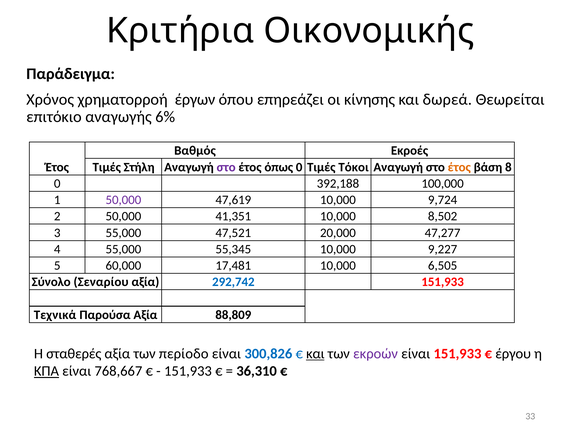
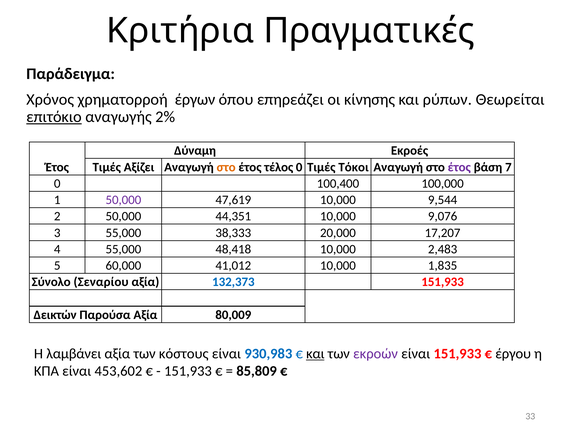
Οικονομικής: Οικονομικής -> Πραγματικές (369, 31)
δωρεά: δωρεά -> ρύπων (447, 99)
επιτόκιο underline: none -> present (54, 117)
6%: 6% -> 2% (165, 117)
Βαθμός: Βαθμός -> Δύναμη (195, 151)
Στήλη: Στήλη -> Αξίζει (139, 167)
στο colour: purple -> orange (226, 167)
όπως: όπως -> τέλος (279, 167)
έτος colour: orange -> purple (459, 167)
8: 8 -> 7 (508, 167)
392,188: 392,188 -> 100,400 (338, 183)
9,724: 9,724 -> 9,544 (443, 200)
41,351: 41,351 -> 44,351 (233, 216)
8,502: 8,502 -> 9,076 (443, 216)
47,521: 47,521 -> 38,333 (233, 233)
47,277: 47,277 -> 17,207 (443, 233)
55,345: 55,345 -> 48,418 (233, 249)
9,227: 9,227 -> 2,483 (443, 249)
17,481: 17,481 -> 41,012 (233, 265)
6,505: 6,505 -> 1,835 (443, 265)
292,742: 292,742 -> 132,373 (233, 282)
Τεχνικά: Τεχνικά -> Δεικτών (55, 315)
88,809: 88,809 -> 80,009 (233, 315)
σταθερές: σταθερές -> λαμβάνει (74, 354)
περίοδο: περίοδο -> κόστους (184, 354)
300,826: 300,826 -> 930,983 (268, 354)
ΚΠΑ underline: present -> none (46, 371)
768,667: 768,667 -> 453,602 (118, 371)
36,310: 36,310 -> 85,809 (257, 371)
